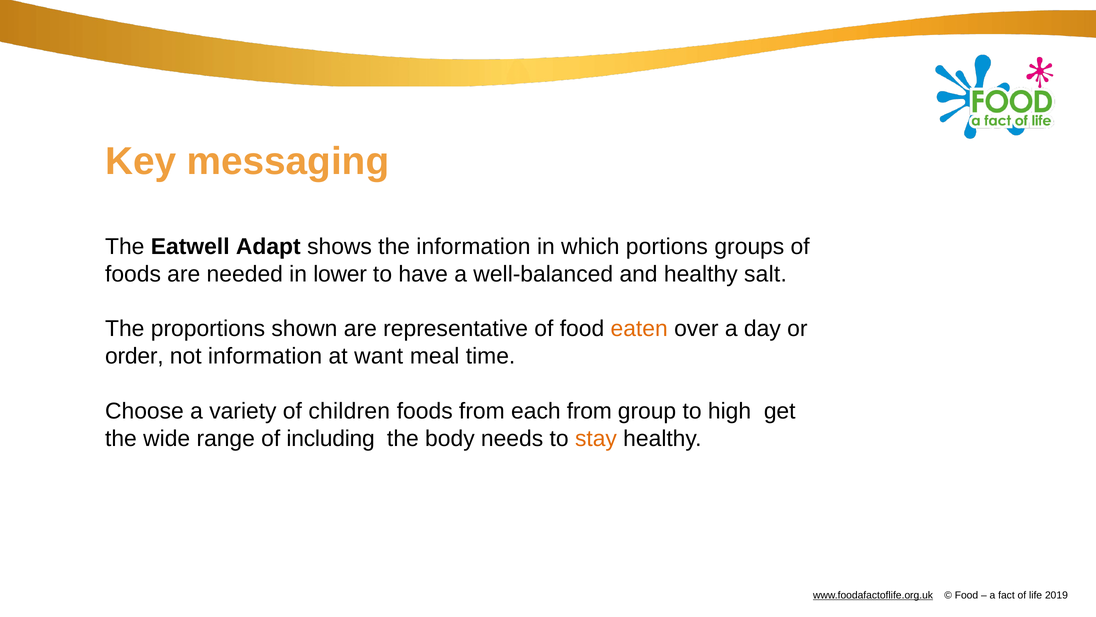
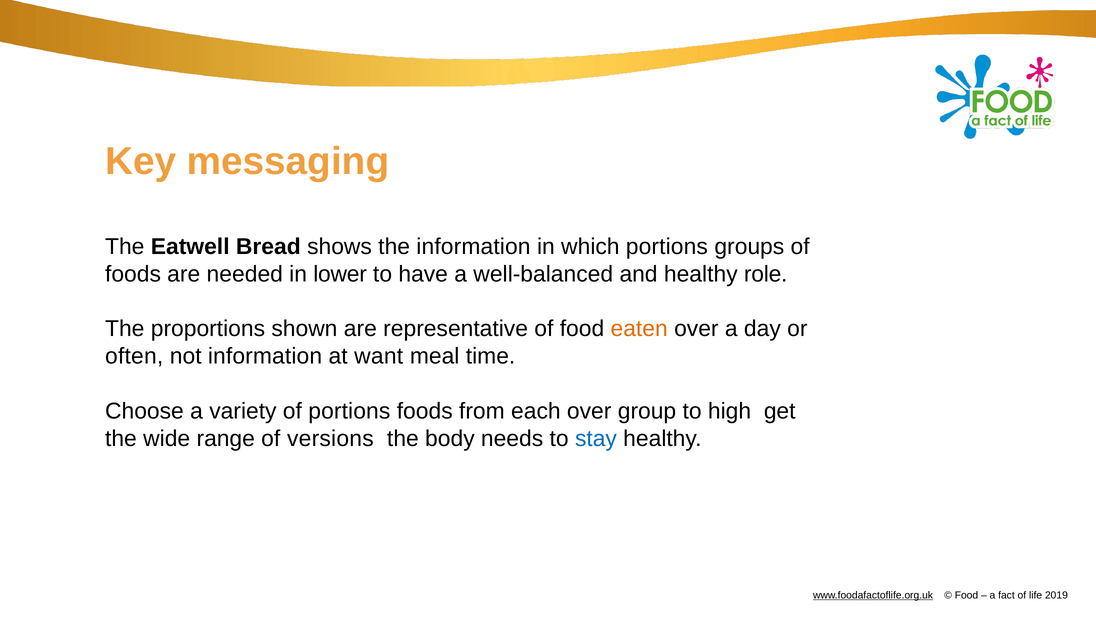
Adapt: Adapt -> Bread (268, 246)
salt: salt -> role (766, 274)
order: order -> often (134, 356)
of children: children -> portions (349, 411)
each from: from -> over (589, 411)
including: including -> versions (330, 438)
stay colour: orange -> blue (596, 438)
